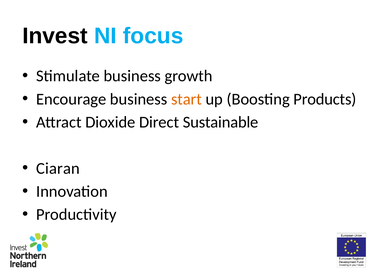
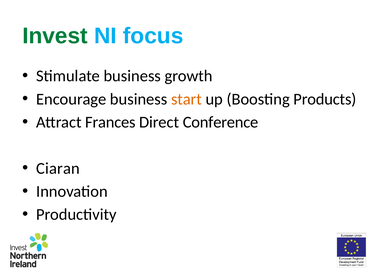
Invest colour: black -> green (55, 36)
Dioxide: Dioxide -> Frances (110, 122)
Sustainable: Sustainable -> Conference (221, 122)
